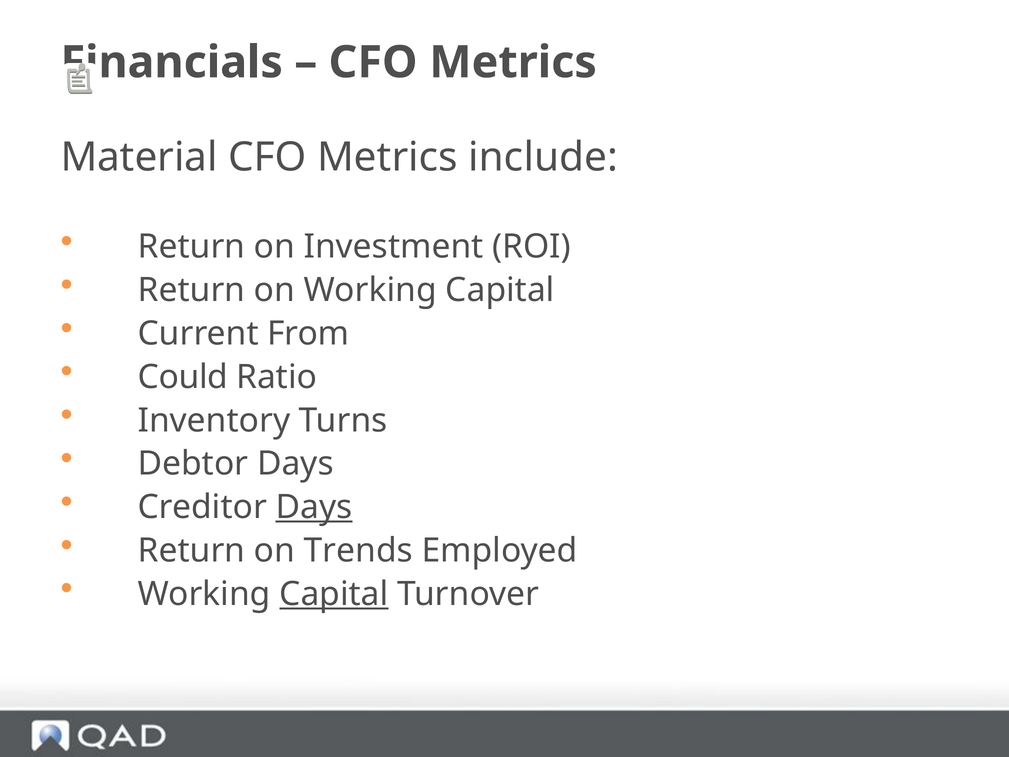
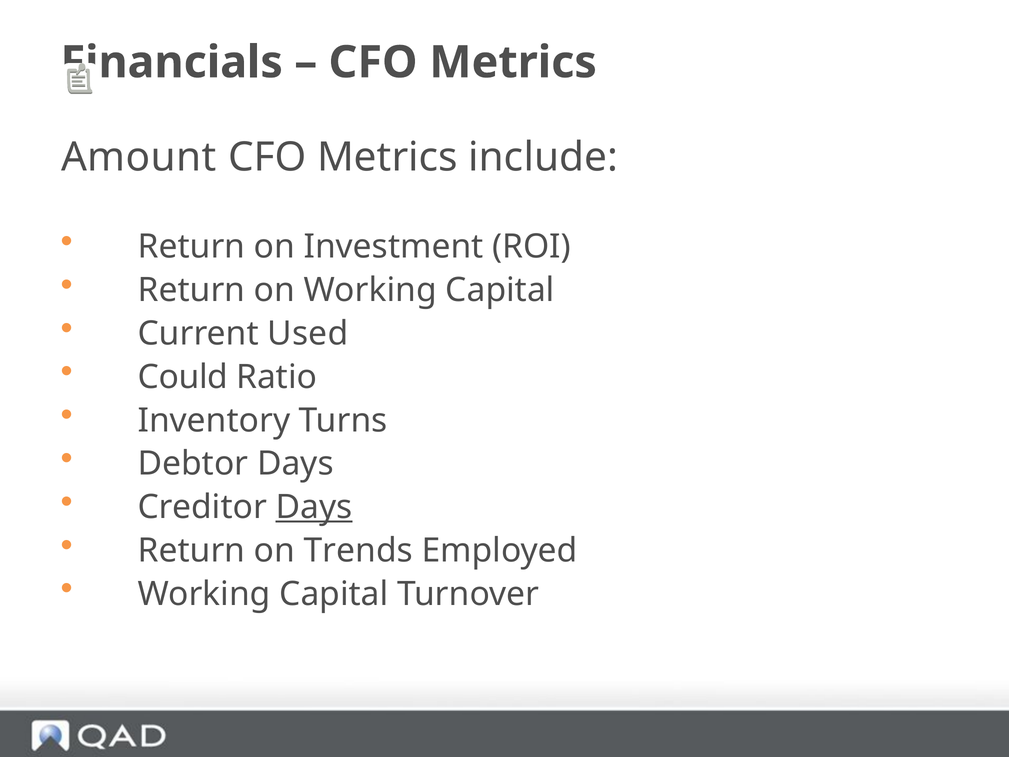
Material: Material -> Amount (139, 157)
From: From -> Used (308, 334)
Capital underline: present -> none (334, 594)
